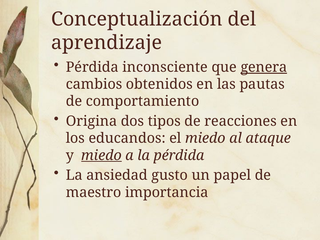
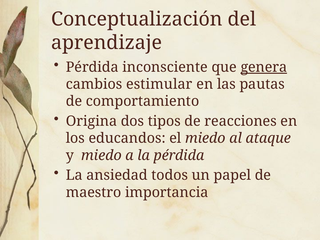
obtenidos: obtenidos -> estimular (159, 84)
miedo underline: present -> none (102, 155)
gusto: gusto -> todos (170, 175)
